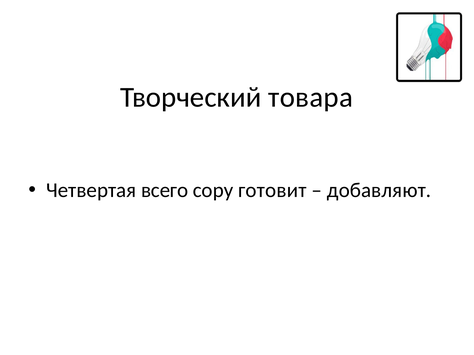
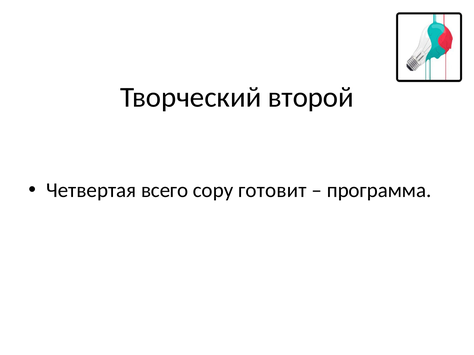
товара: товара -> второй (311, 97)
добавляют: добавляют -> программа (379, 191)
